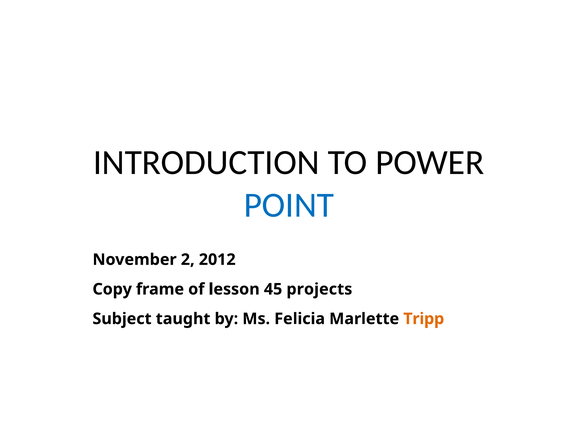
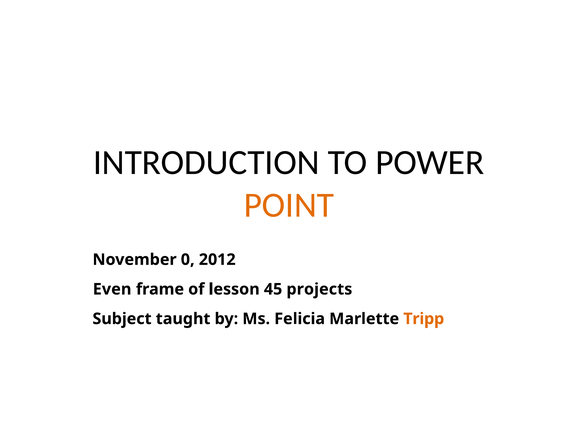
POINT colour: blue -> orange (289, 205)
2: 2 -> 0 (188, 259)
Copy: Copy -> Even (112, 289)
